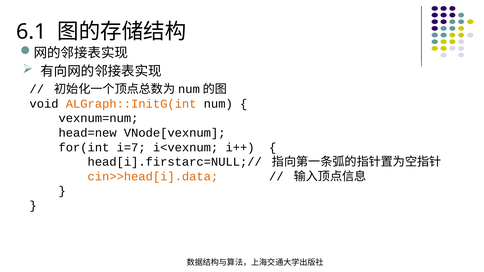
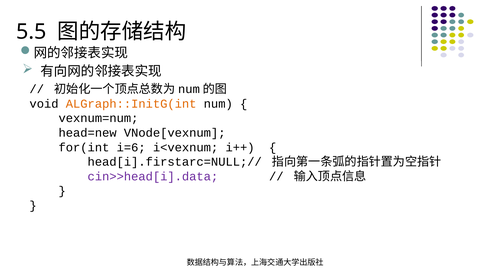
6.1: 6.1 -> 5.5 (31, 32)
i=7: i=7 -> i=6 (131, 147)
cin>>head[i].data colour: orange -> purple (153, 177)
